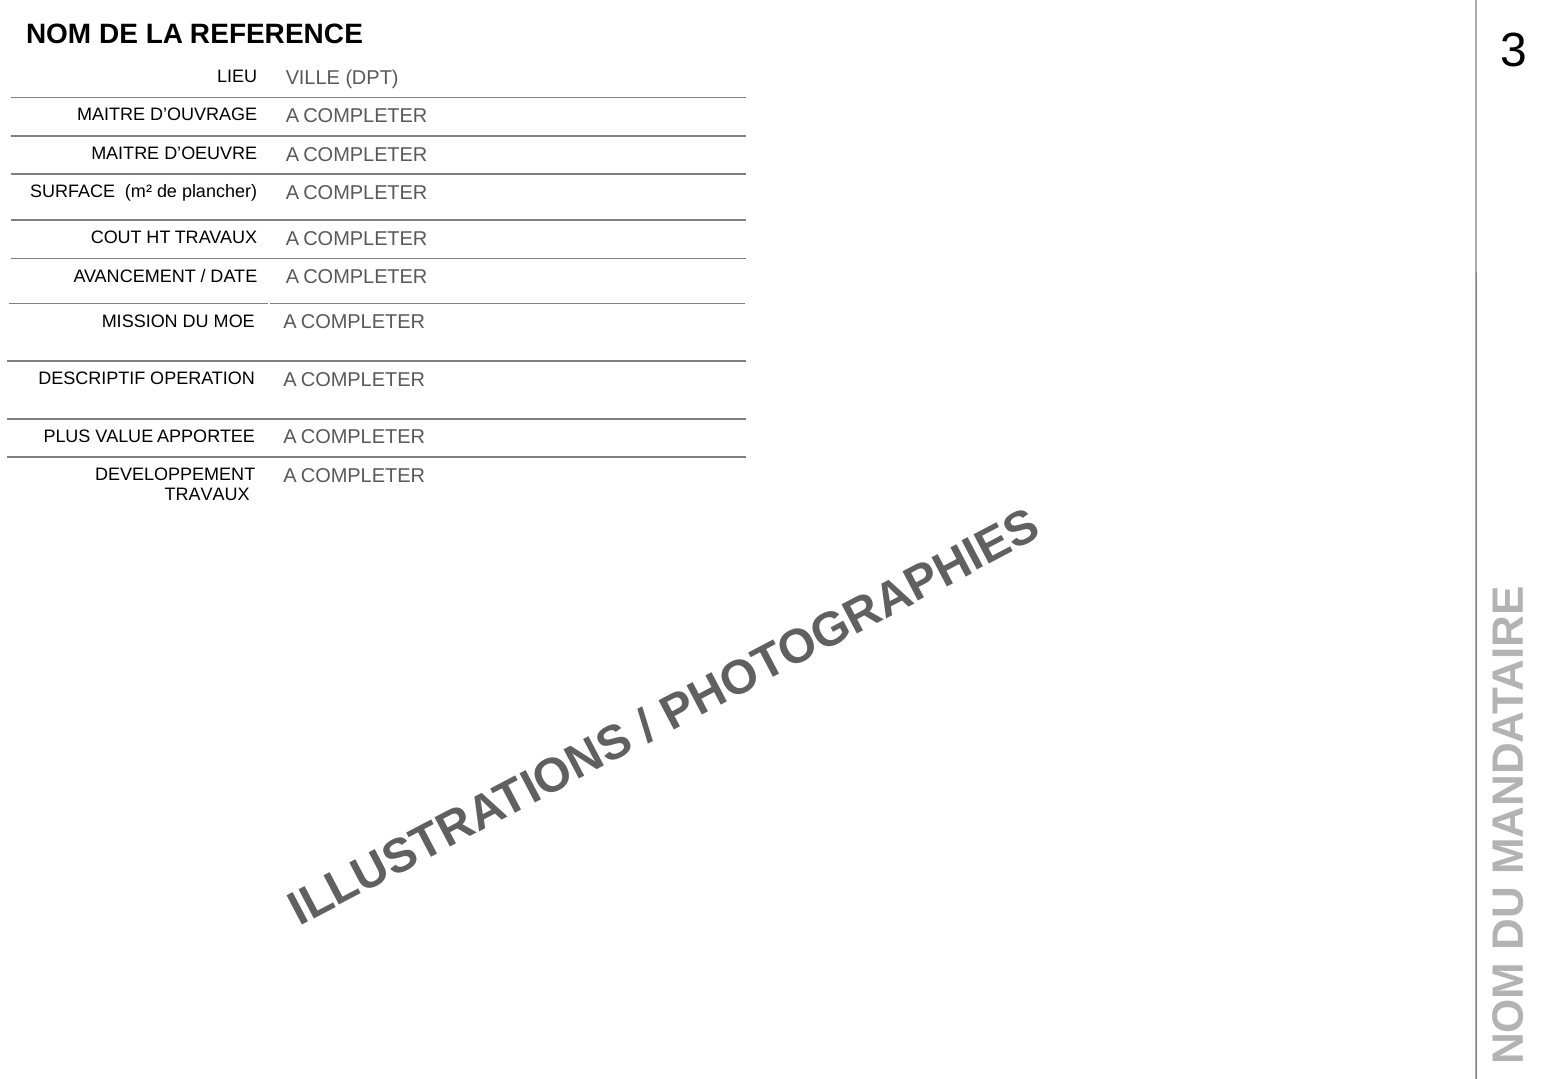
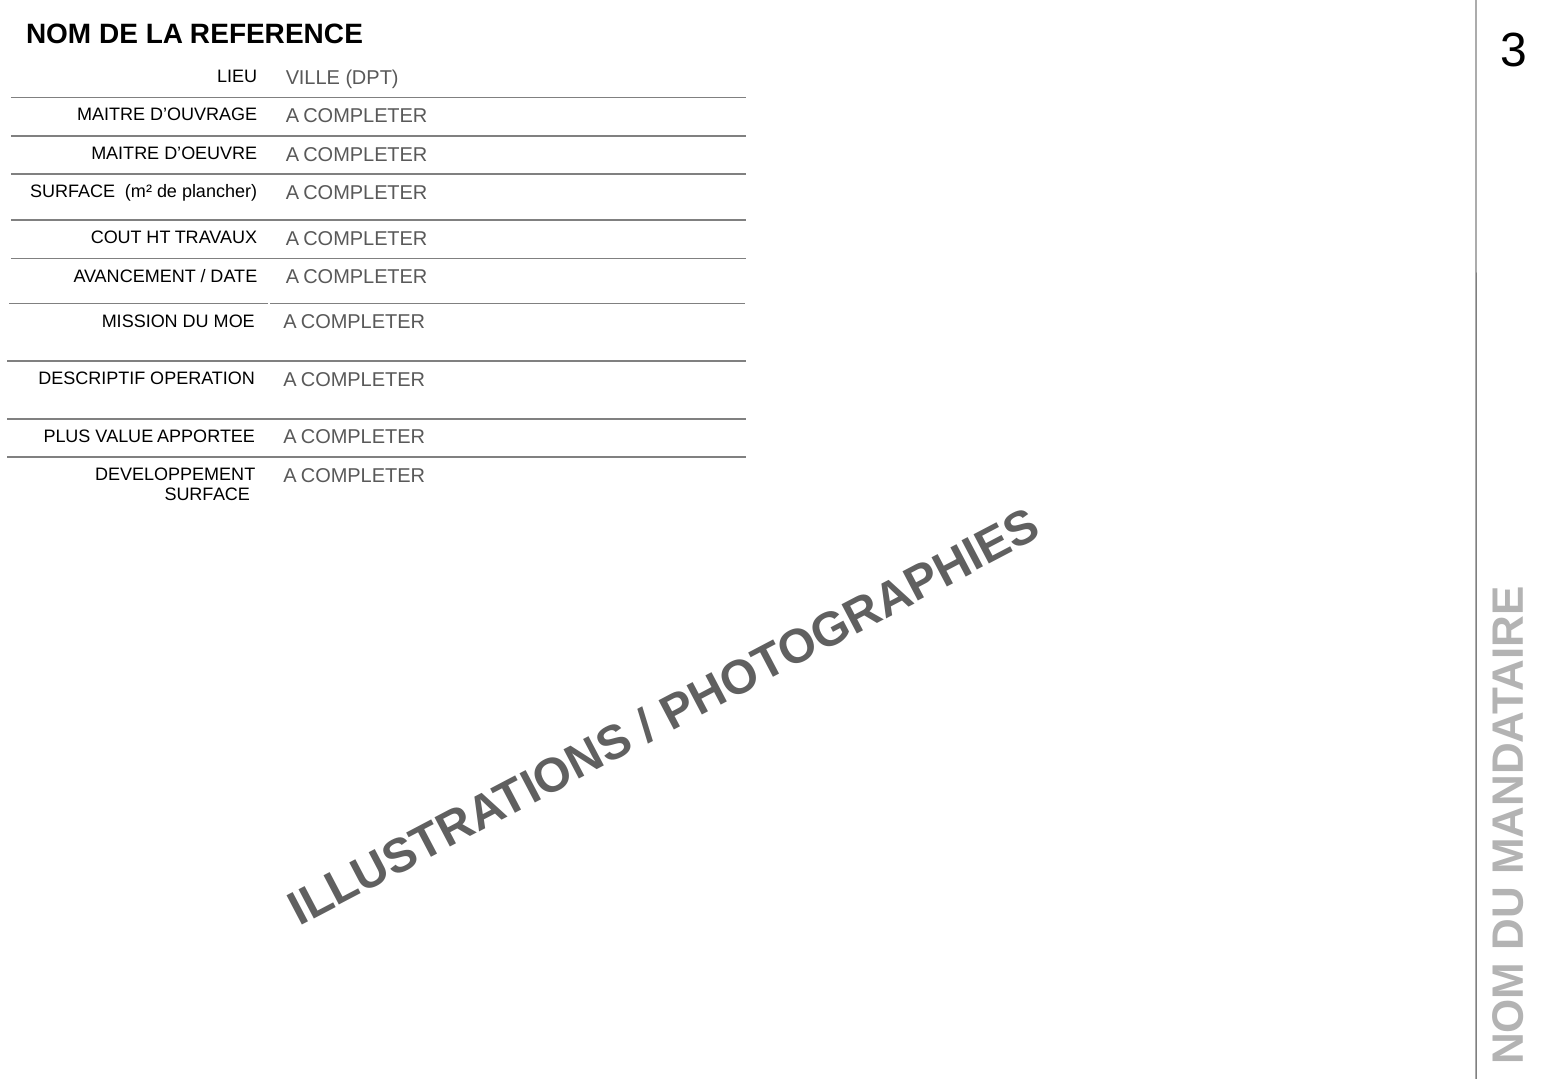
TRAVAUX: TRAVAUX -> SURFACE (207, 495)
